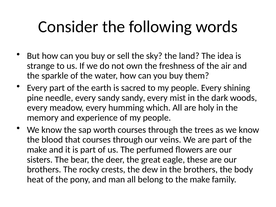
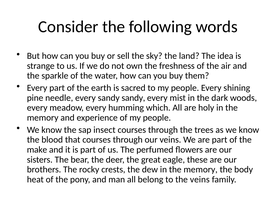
worth: worth -> insect (104, 130)
dew in the brothers: brothers -> memory (201, 170)
to the make: make -> veins (200, 179)
